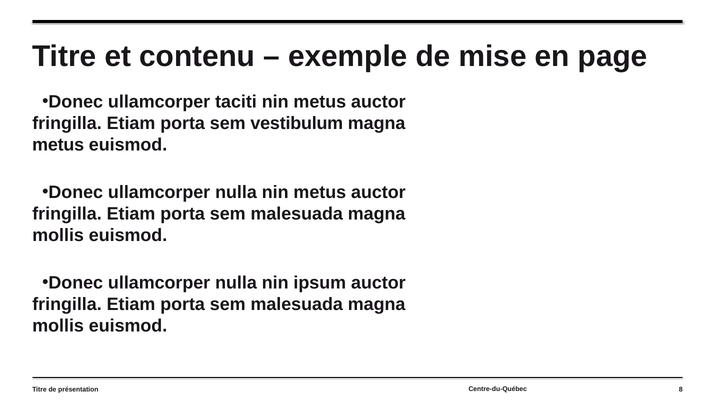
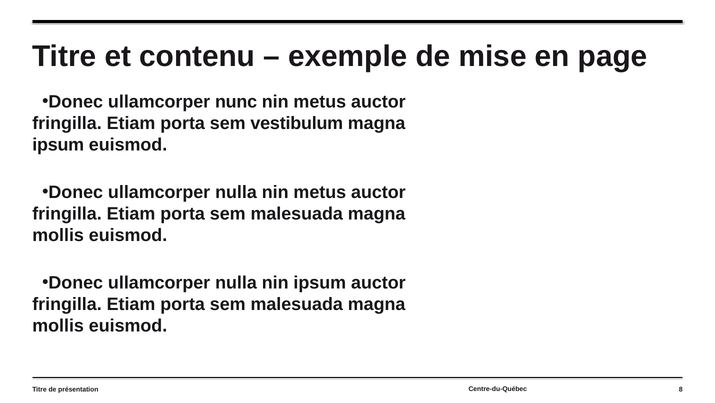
taciti: taciti -> nunc (236, 102)
metus: metus -> ipsum (58, 145)
